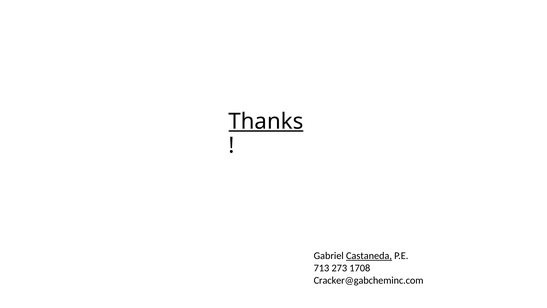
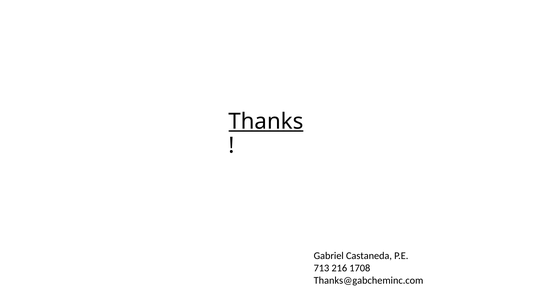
Castaneda underline: present -> none (369, 256)
273: 273 -> 216 (339, 268)
Cracker@gabcheminc.com: Cracker@gabcheminc.com -> Thanks@gabcheminc.com (369, 280)
